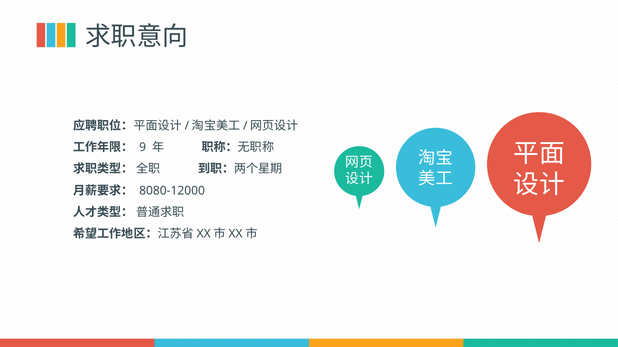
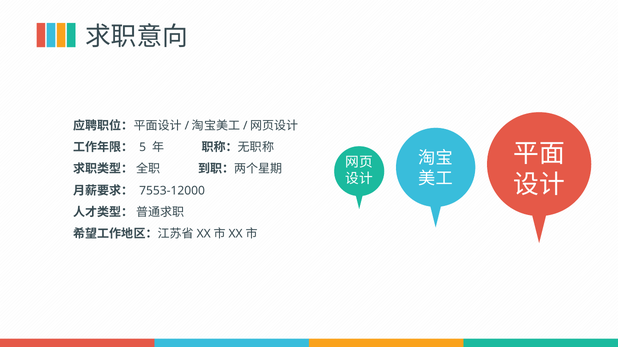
9: 9 -> 5 (143, 148)
8080-12000: 8080-12000 -> 7553-12000 (172, 191)
